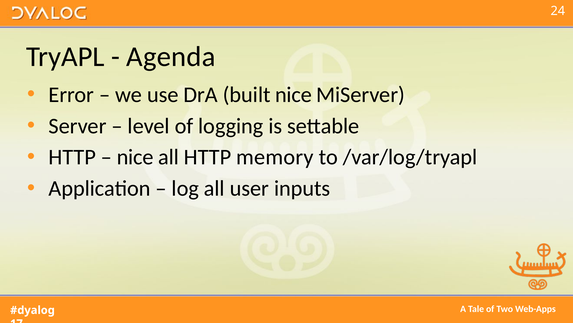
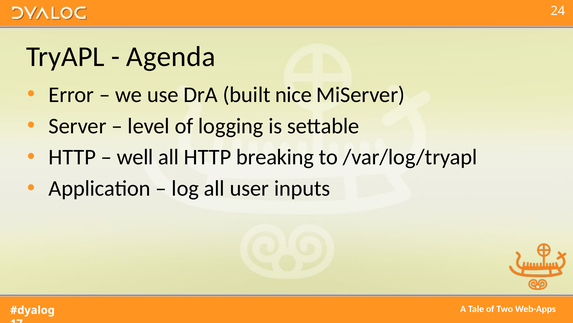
nice: nice -> well (135, 157)
memory: memory -> breaking (275, 157)
